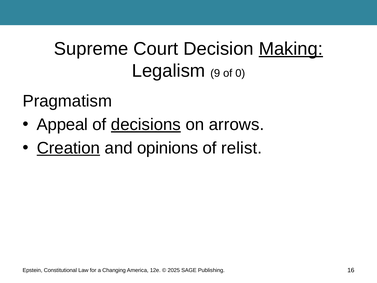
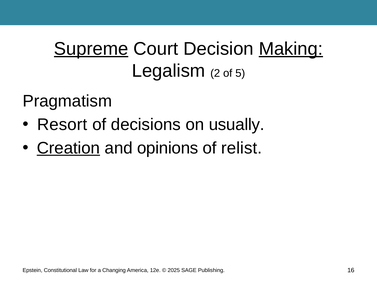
Supreme underline: none -> present (91, 49)
9: 9 -> 2 (215, 73)
0: 0 -> 5 (240, 73)
Appeal: Appeal -> Resort (62, 125)
decisions underline: present -> none (146, 125)
arrows: arrows -> usually (237, 125)
